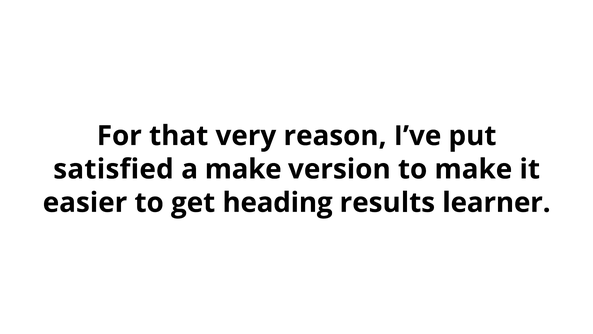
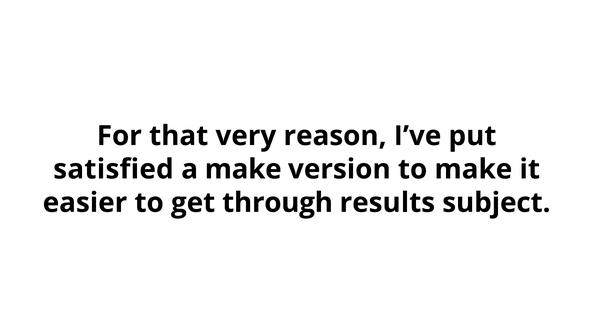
heading: heading -> through (278, 202)
learner: learner -> subject (496, 202)
